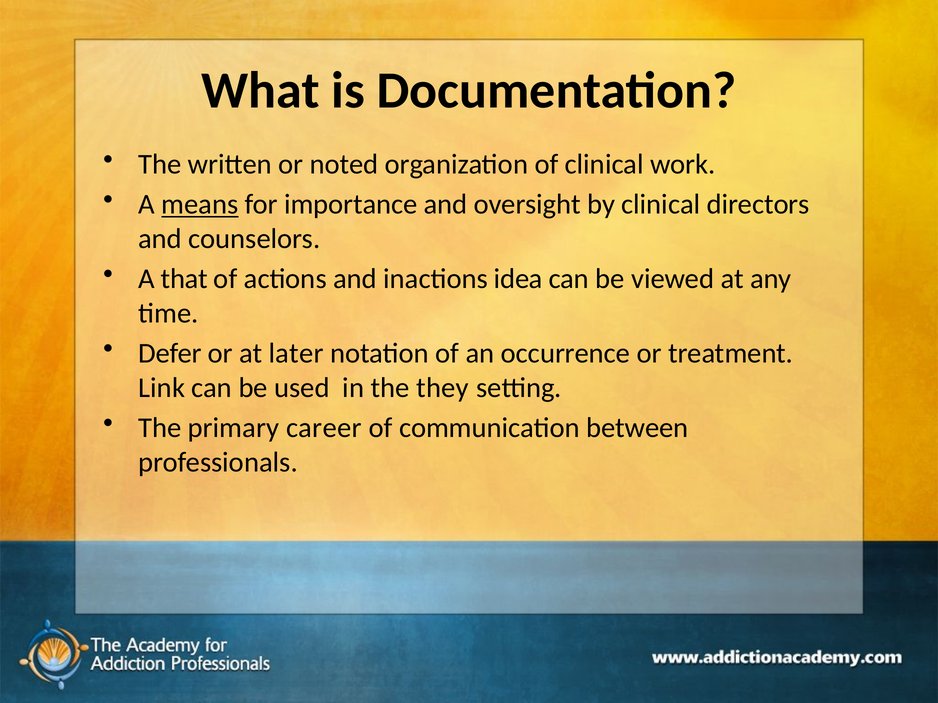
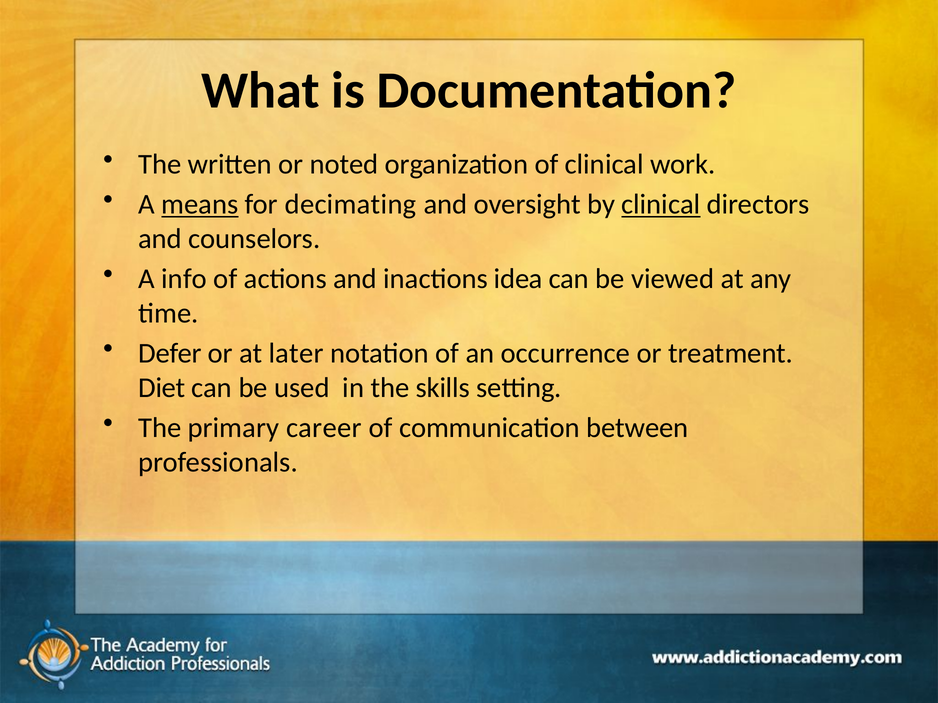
importance: importance -> decimating (351, 205)
clinical underline: none -> present (661, 205)
that: that -> info (184, 279)
Link: Link -> Diet (162, 388)
they: they -> skills (443, 388)
